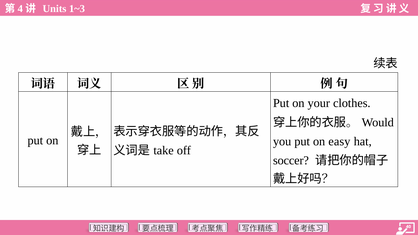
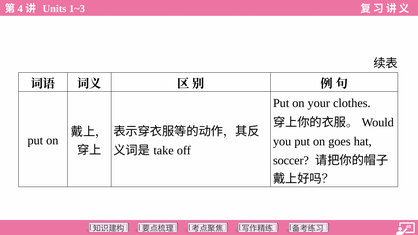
easy: easy -> goes (339, 142)
